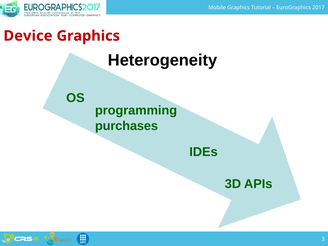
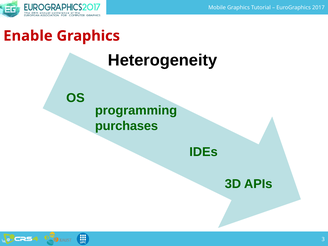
Device: Device -> Enable (28, 36)
